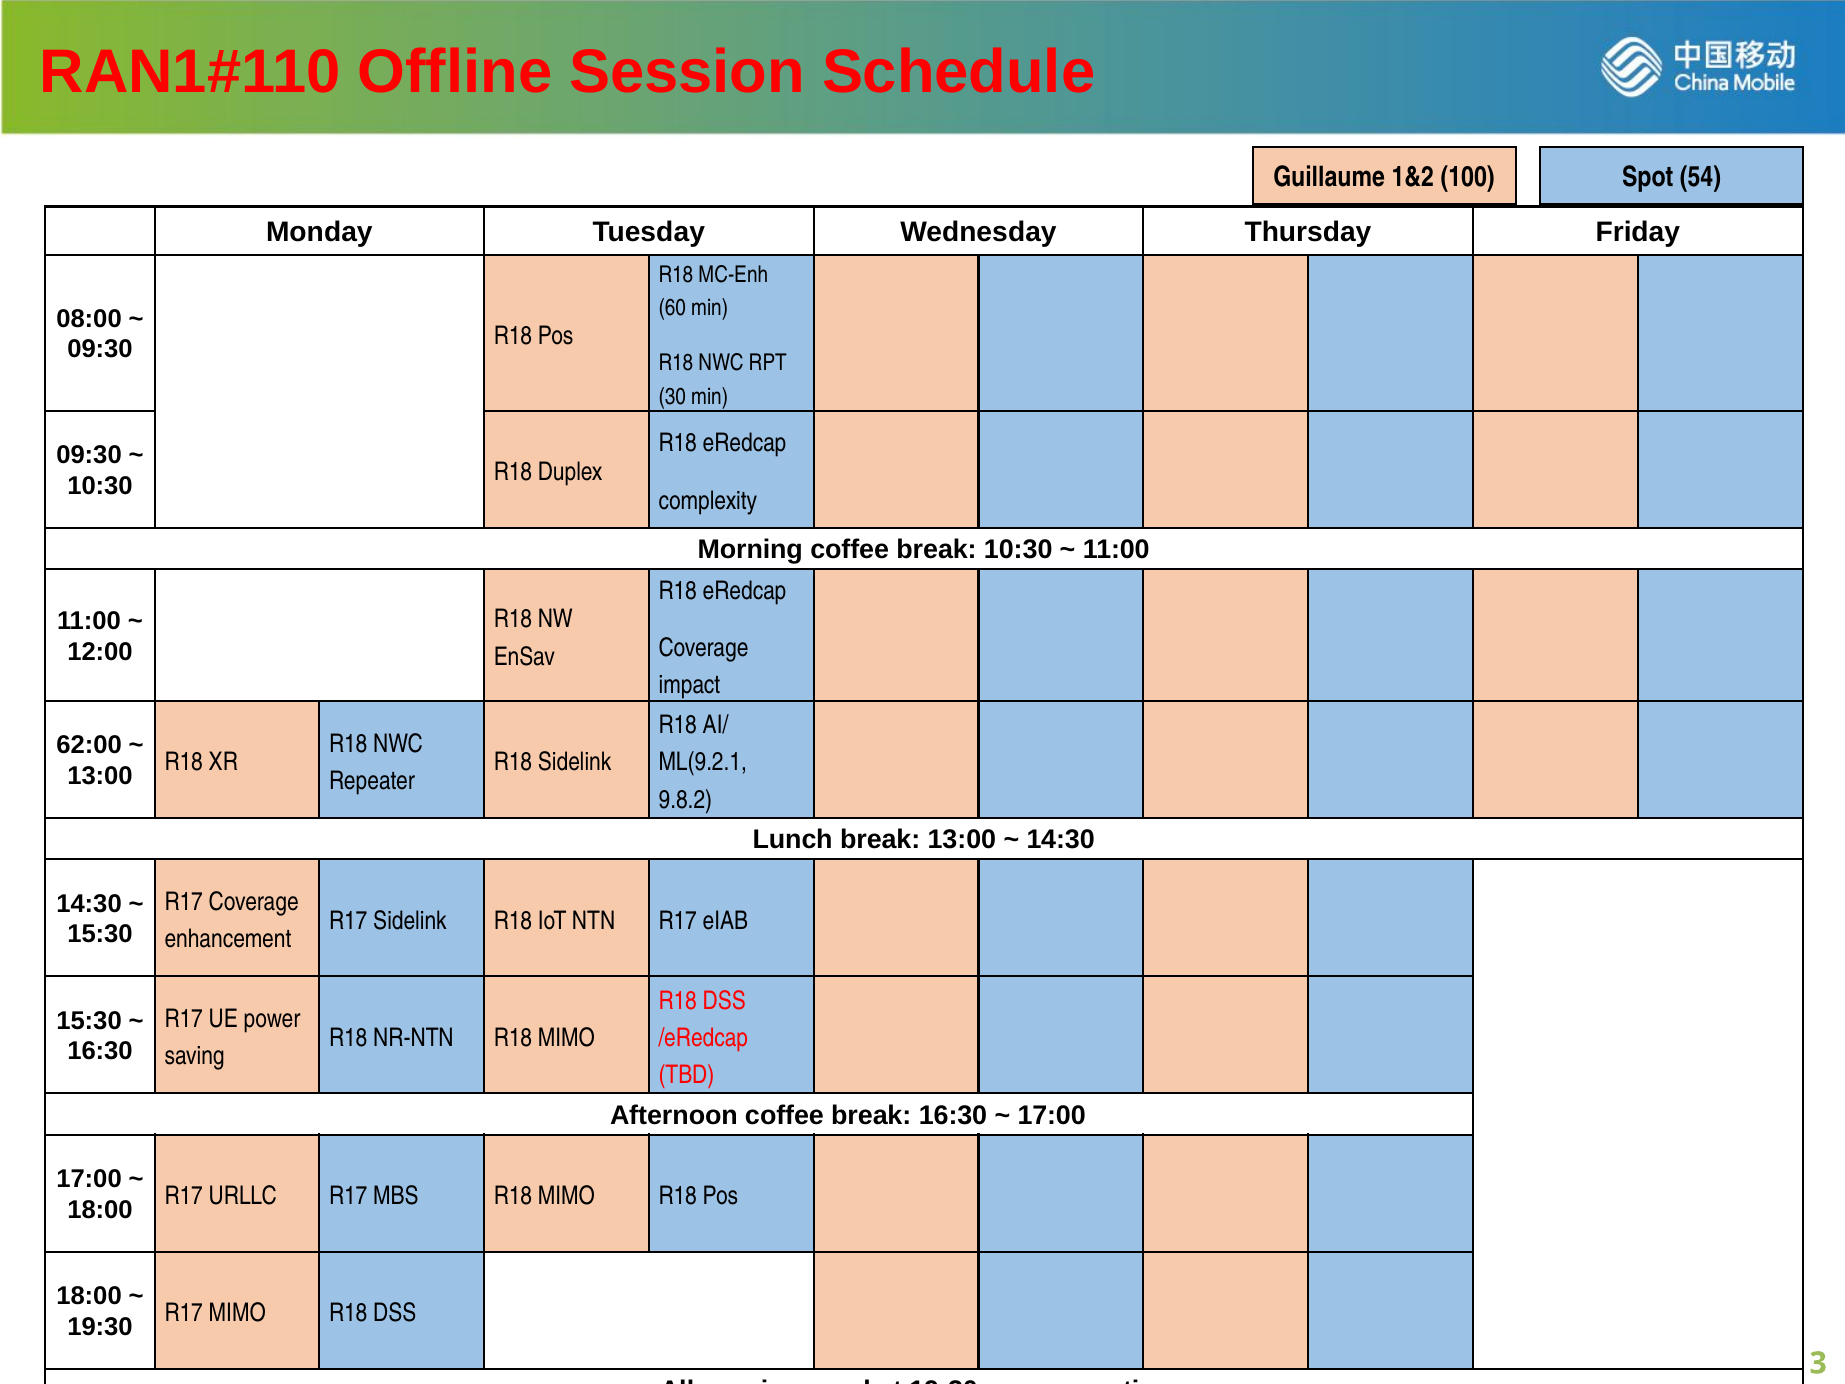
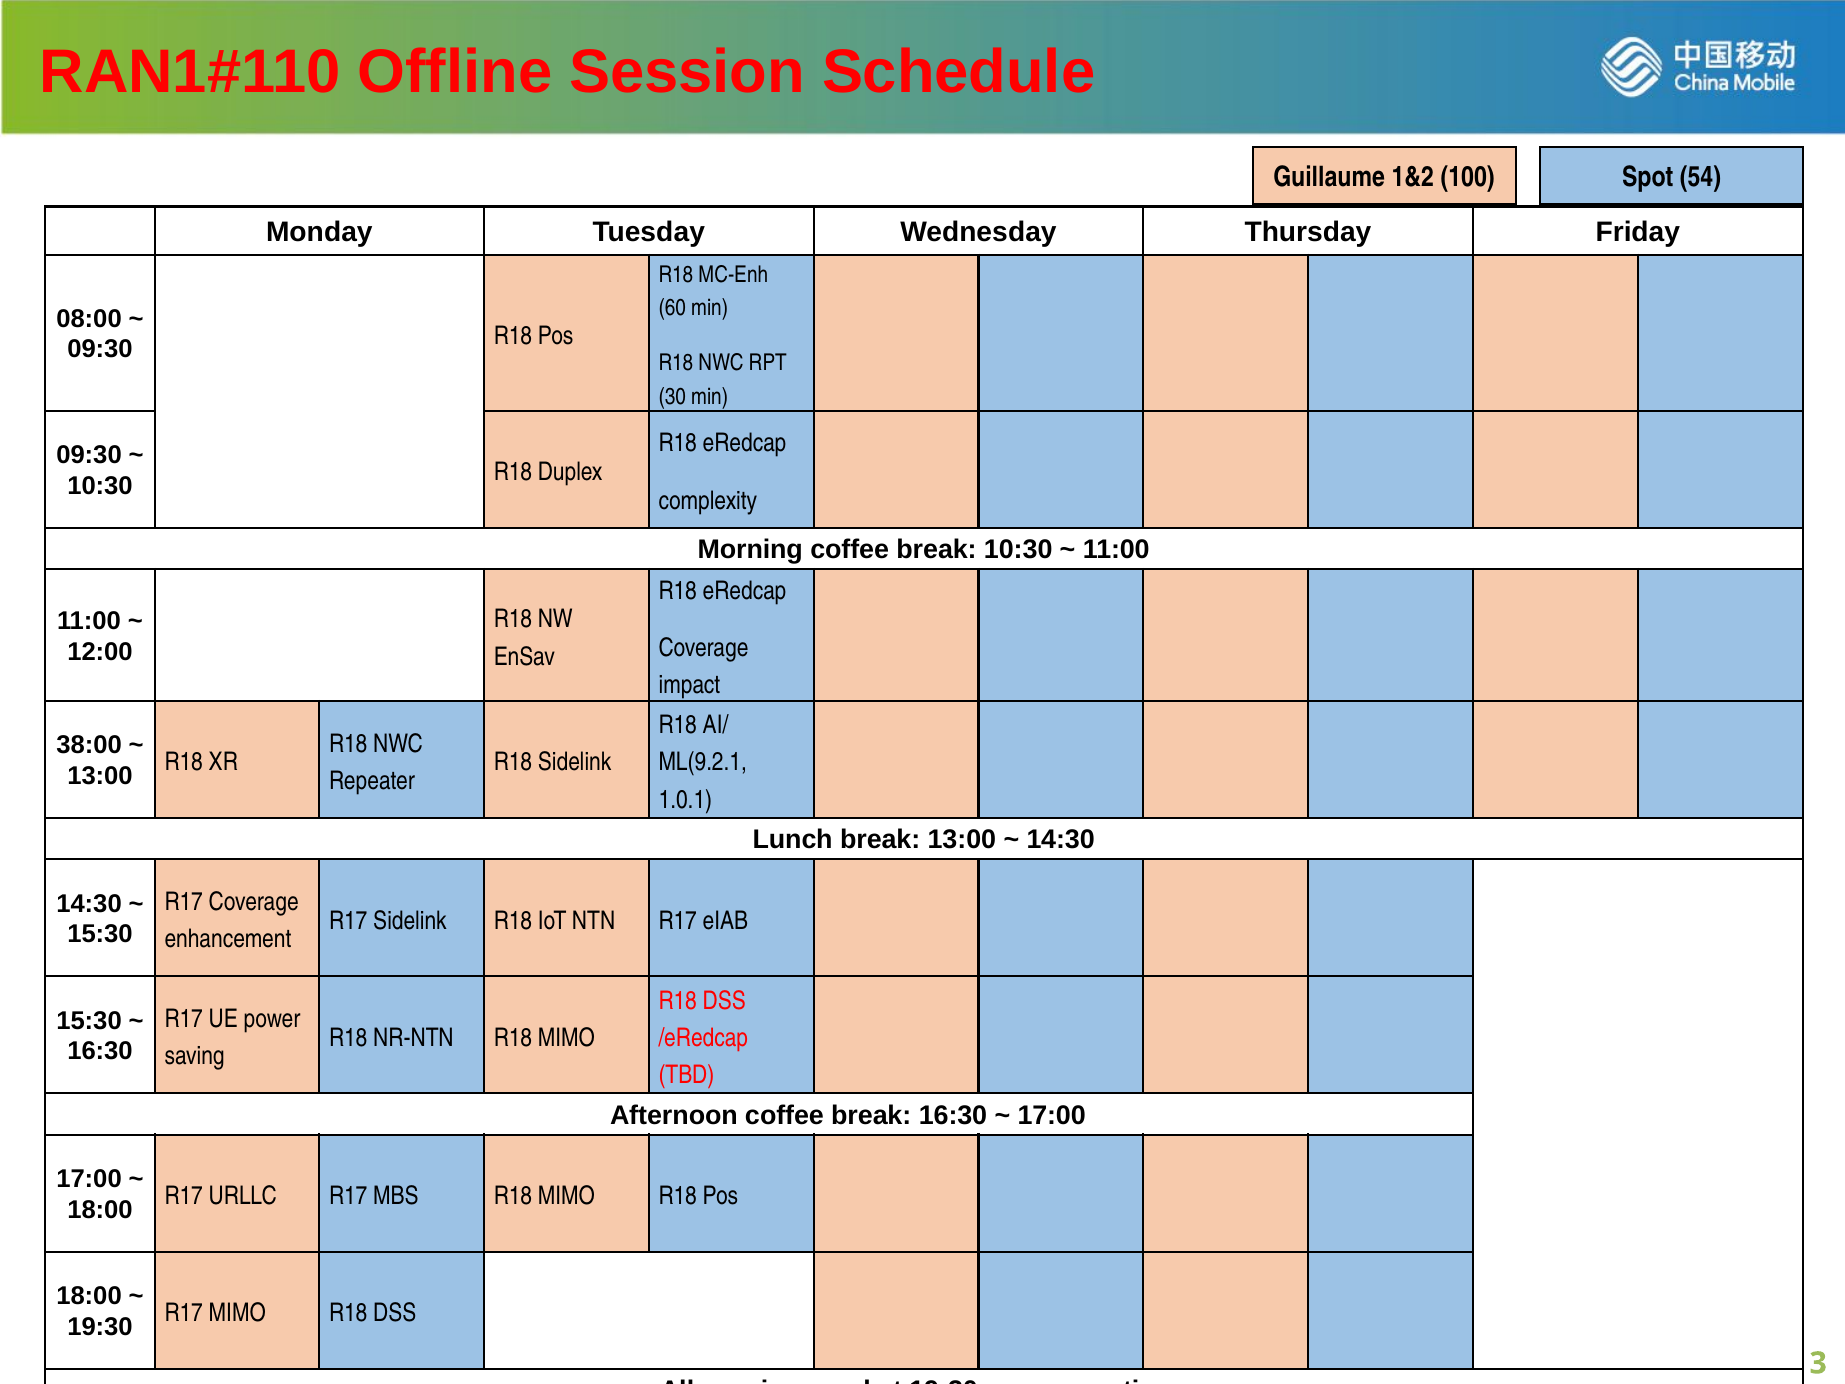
62:00: 62:00 -> 38:00 (89, 745)
9.8.2: 9.8.2 -> 1.0.1 (685, 799)
